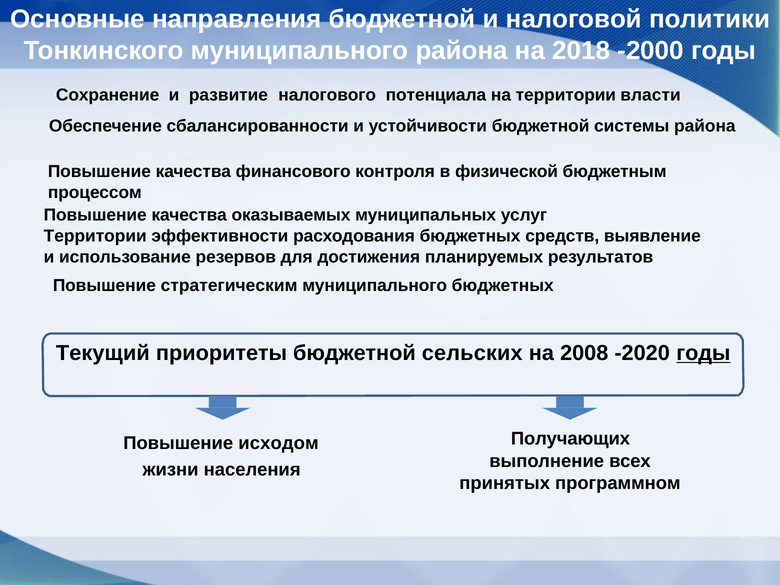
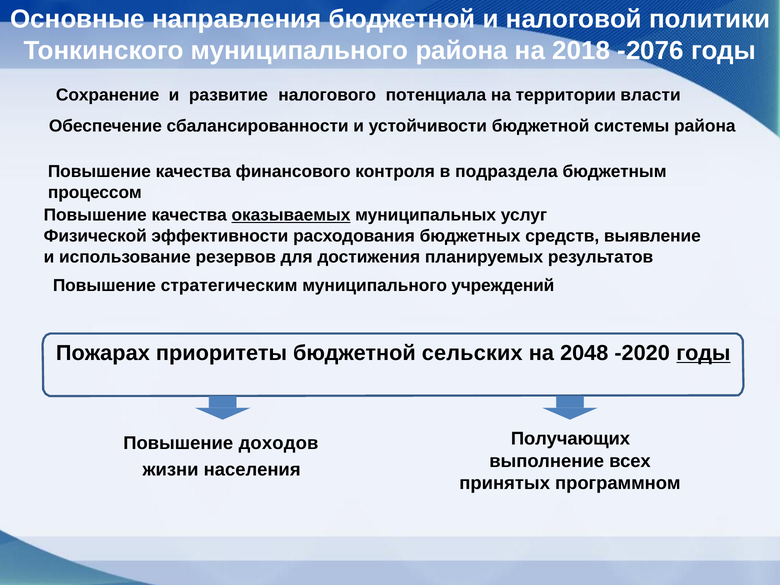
-2000: -2000 -> -2076 (651, 50)
физической: физической -> подраздела (506, 172)
оказываемых underline: none -> present (291, 215)
Территории: Территории -> Физической (95, 236)
муниципального бюджетных: бюджетных -> учреждений (503, 286)
Текущий: Текущий -> Пожарах (103, 353)
2008: 2008 -> 2048 (584, 353)
исходом: исходом -> доходов (278, 443)
